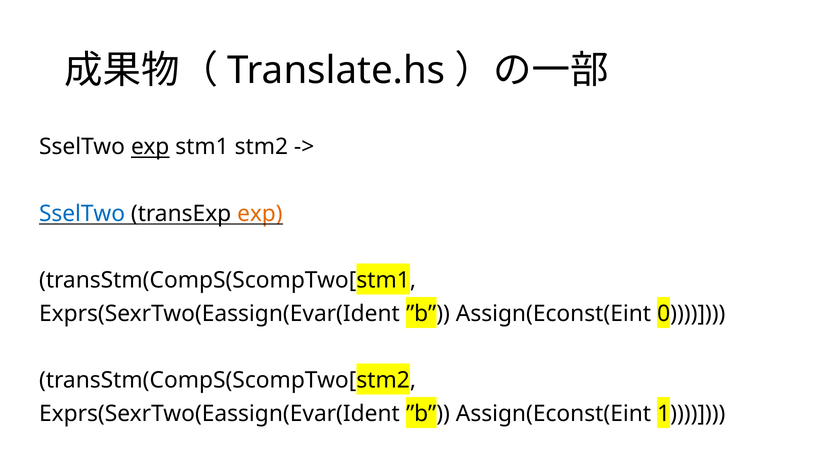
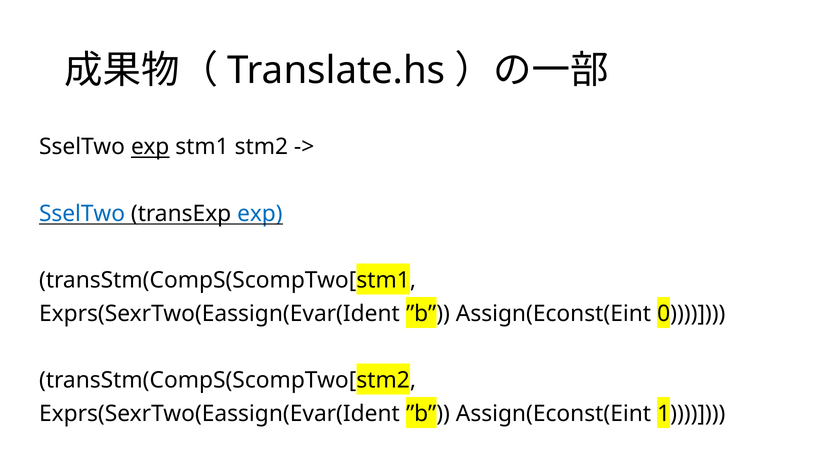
exp colour: orange -> blue (260, 213)
